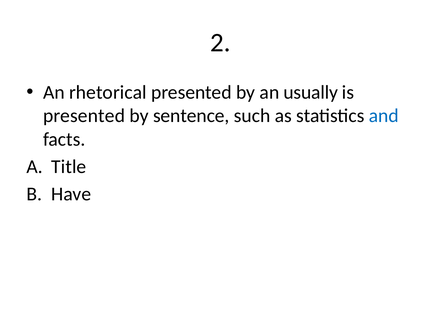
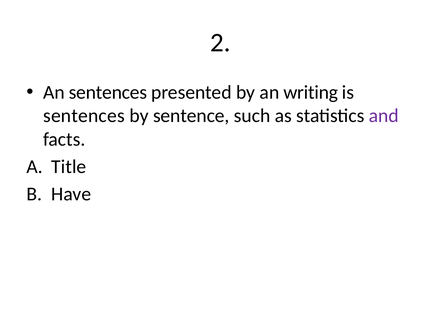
An rhetorical: rhetorical -> sentences (108, 93)
usually: usually -> writing (311, 93)
presented: presented -> sentences (84, 116)
and colour: blue -> purple (384, 116)
